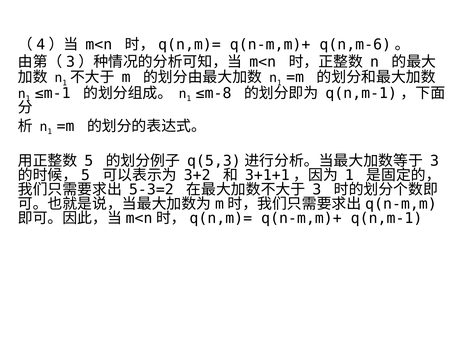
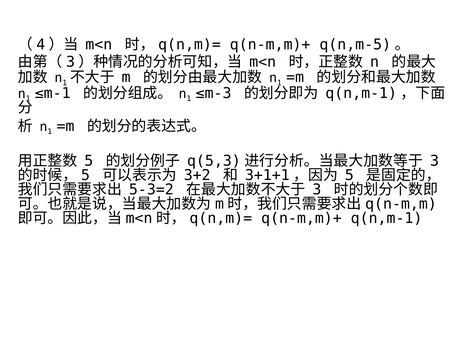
q(n,m-6: q(n,m-6 -> q(n,m-5 (355, 45)
≤m-8: ≤m-8 -> ≤m-3 (214, 93)
1: 1 -> 5 (349, 175)
